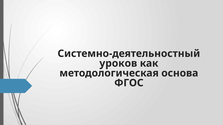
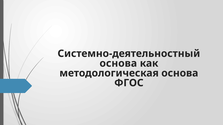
уроков: уроков -> основа (118, 64)
